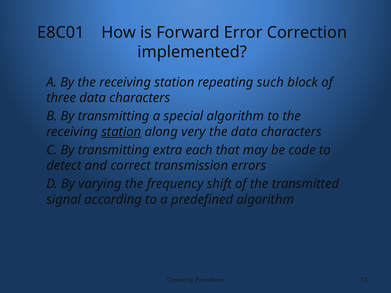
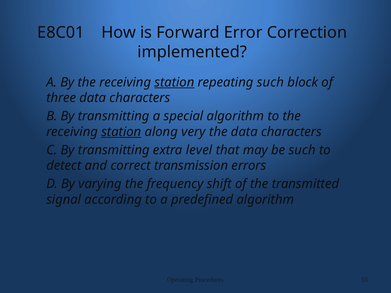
station underline: none -> present (174, 82)
each: each -> level (199, 150)
be code: code -> such (302, 150)
